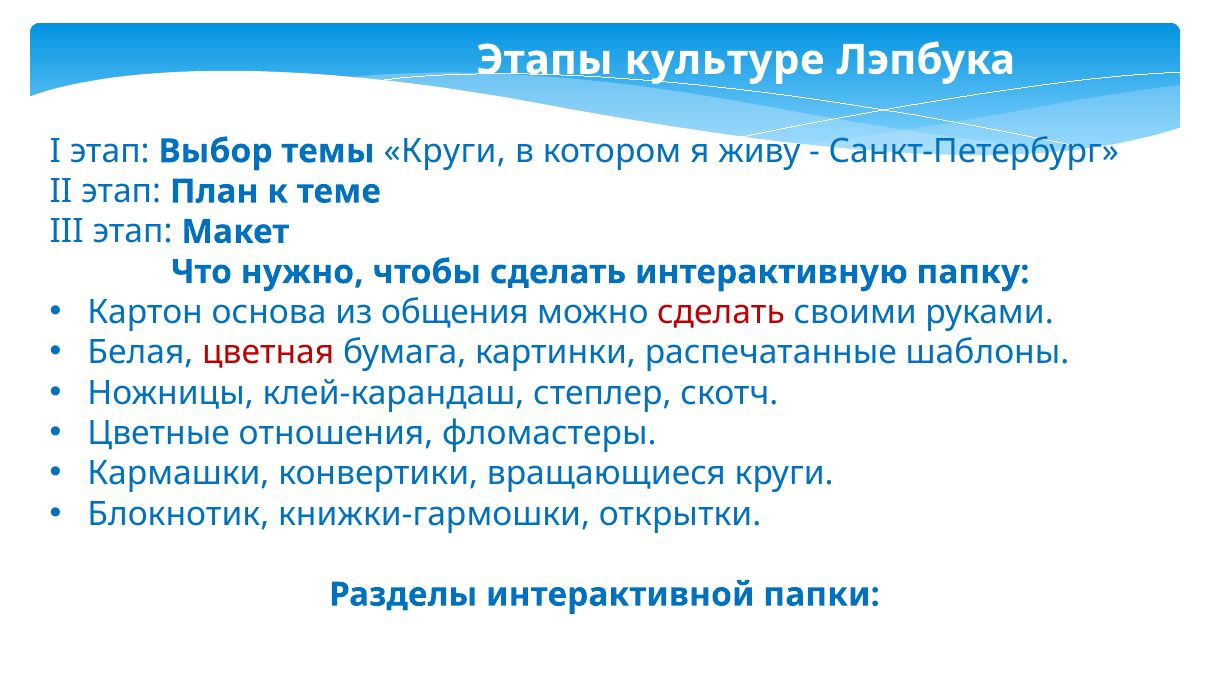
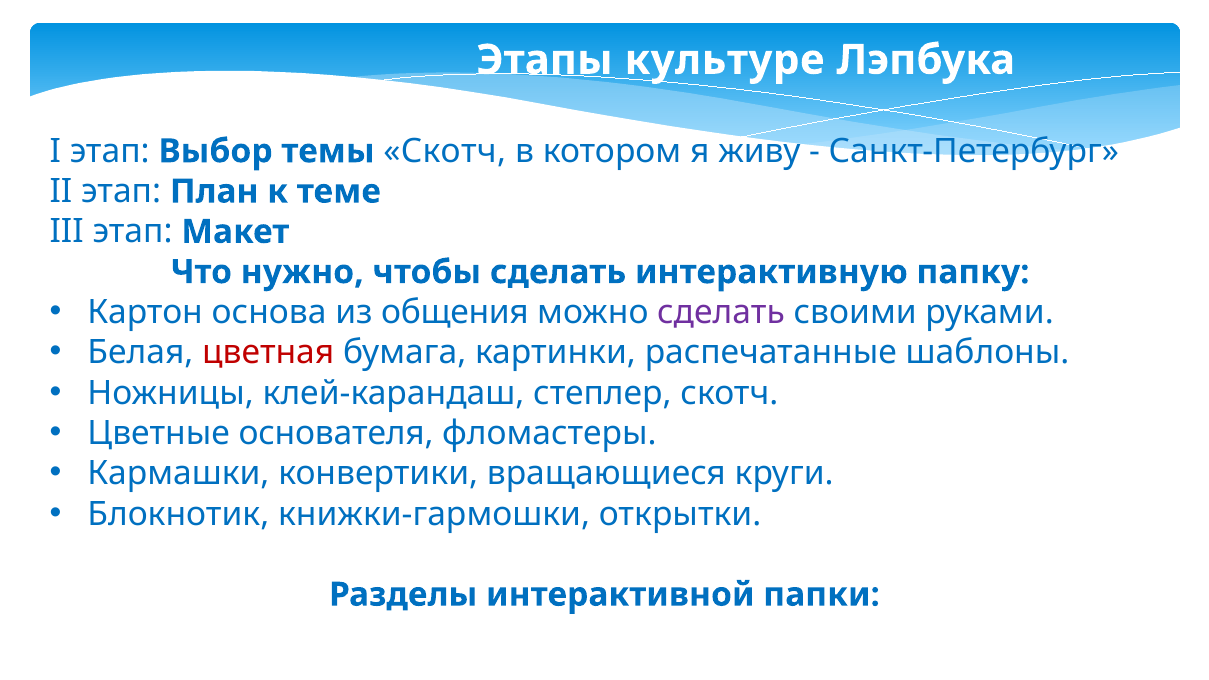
темы Круги: Круги -> Скотч (445, 151)
сделать colour: red -> purple (721, 312)
отношения: отношения -> основателя (336, 433)
